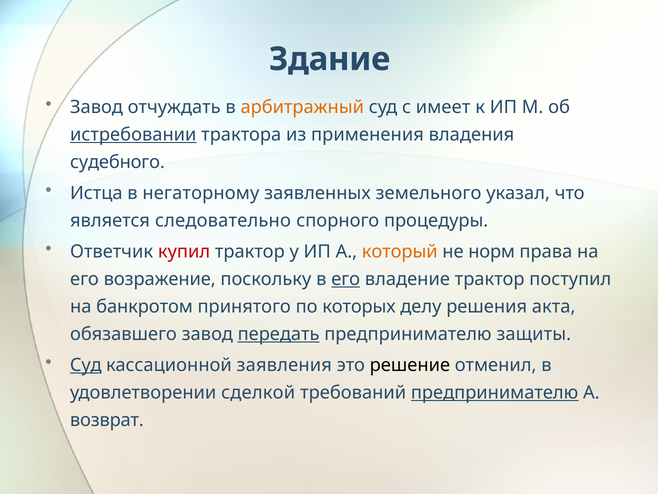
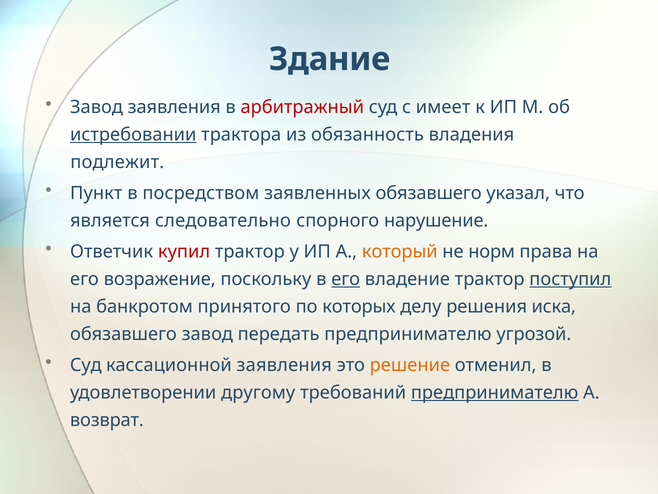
Завод отчуждать: отчуждать -> заявления (174, 107)
арбитражный colour: orange -> red (302, 107)
применения: применения -> обязанность (367, 135)
судебного: судебного -> подлежит (117, 162)
Истца: Истца -> Пункт (96, 193)
негаторному: негаторному -> посредством (201, 193)
заявленных земельного: земельного -> обязавшего (429, 193)
процедуры: процедуры -> нарушение (436, 220)
поступил underline: none -> present (570, 279)
акта: акта -> иска (554, 306)
передать underline: present -> none (279, 334)
защиты: защиты -> угрозой (534, 334)
Суд underline: present -> none (86, 365)
решение colour: black -> orange (410, 365)
сделкой: сделкой -> другому (258, 392)
